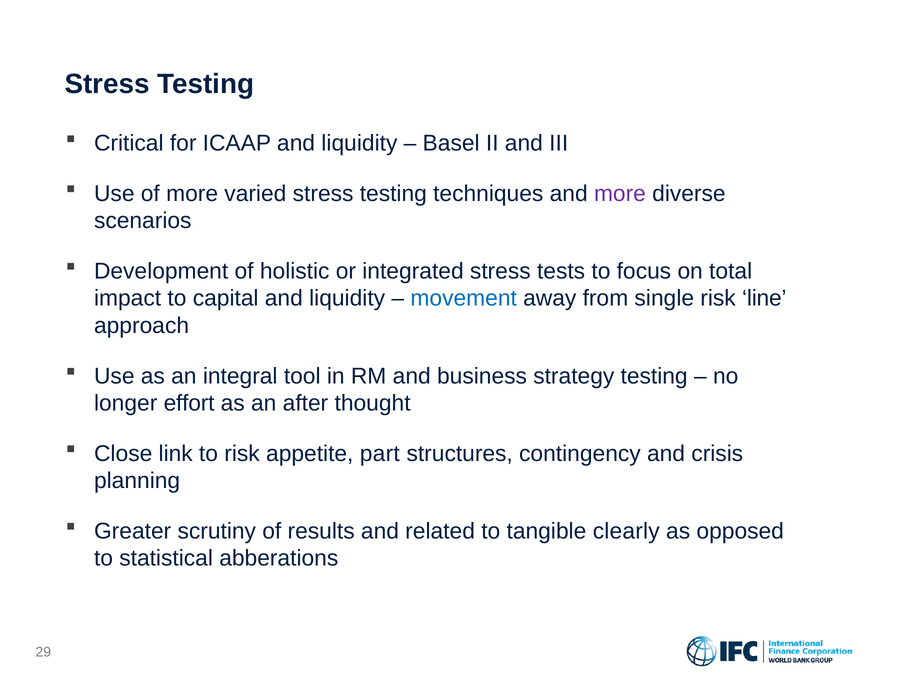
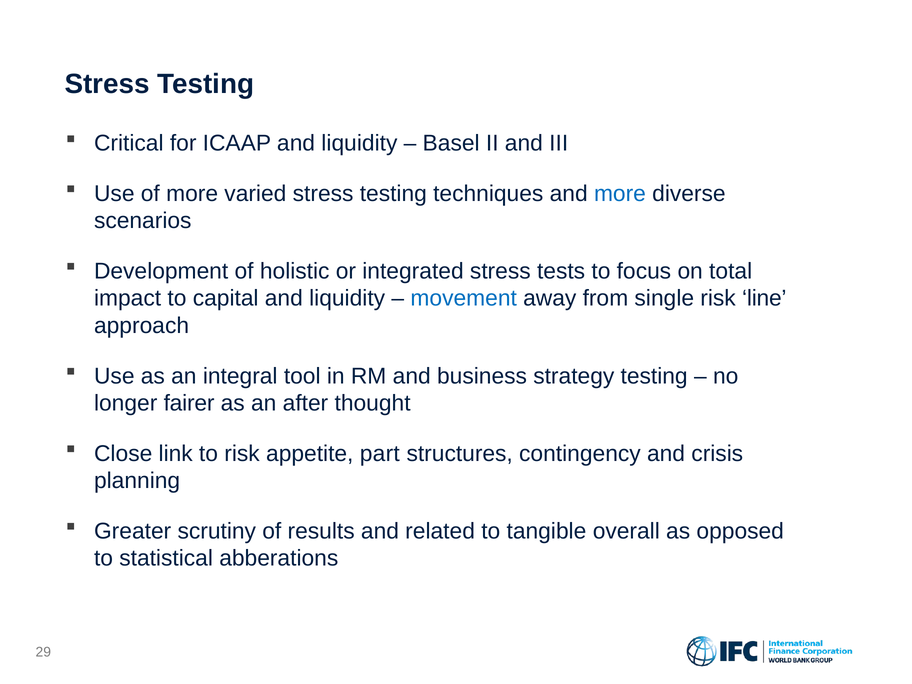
more colour: purple -> blue (620, 194)
effort: effort -> fairer (189, 403)
clearly: clearly -> overall (626, 531)
